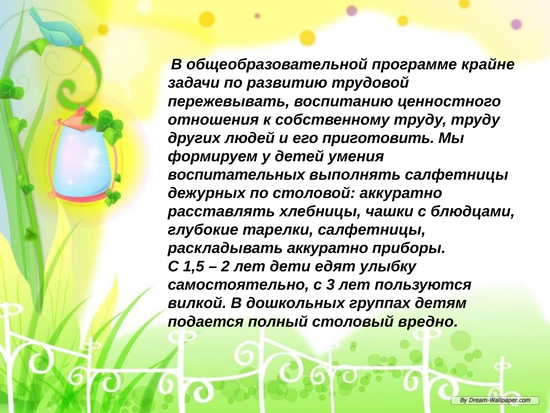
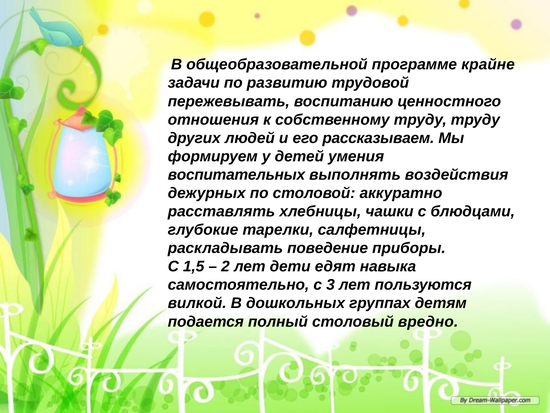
приготовить: приготовить -> рассказываем (378, 138)
выполнять салфетницы: салфетницы -> воздействия (457, 175)
раскладывать аккуратно: аккуратно -> поведение (328, 248)
улыбку: улыбку -> навыка (388, 266)
